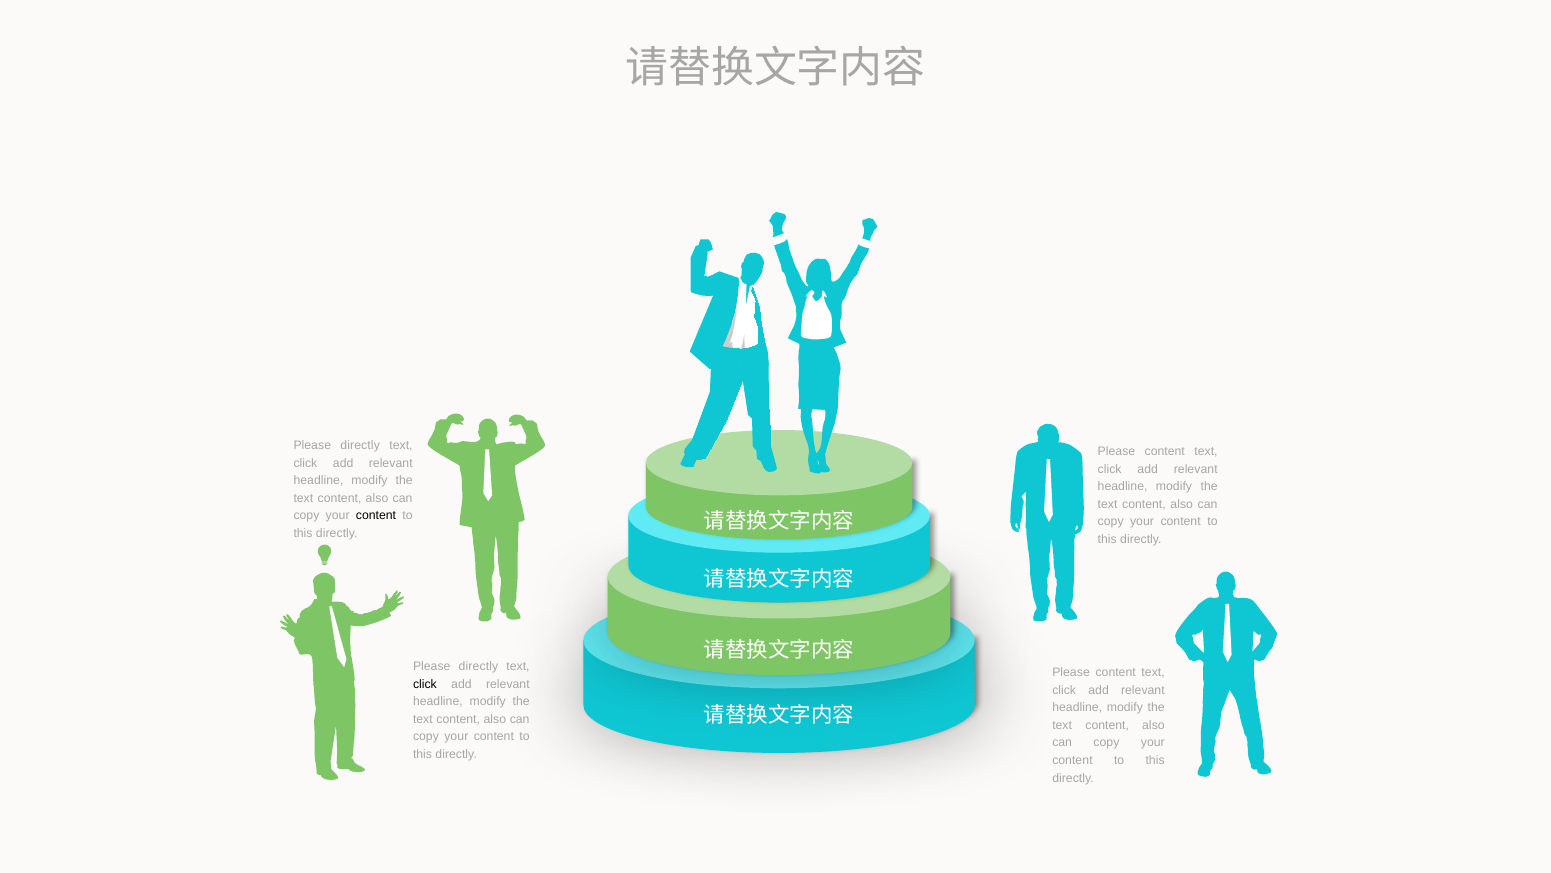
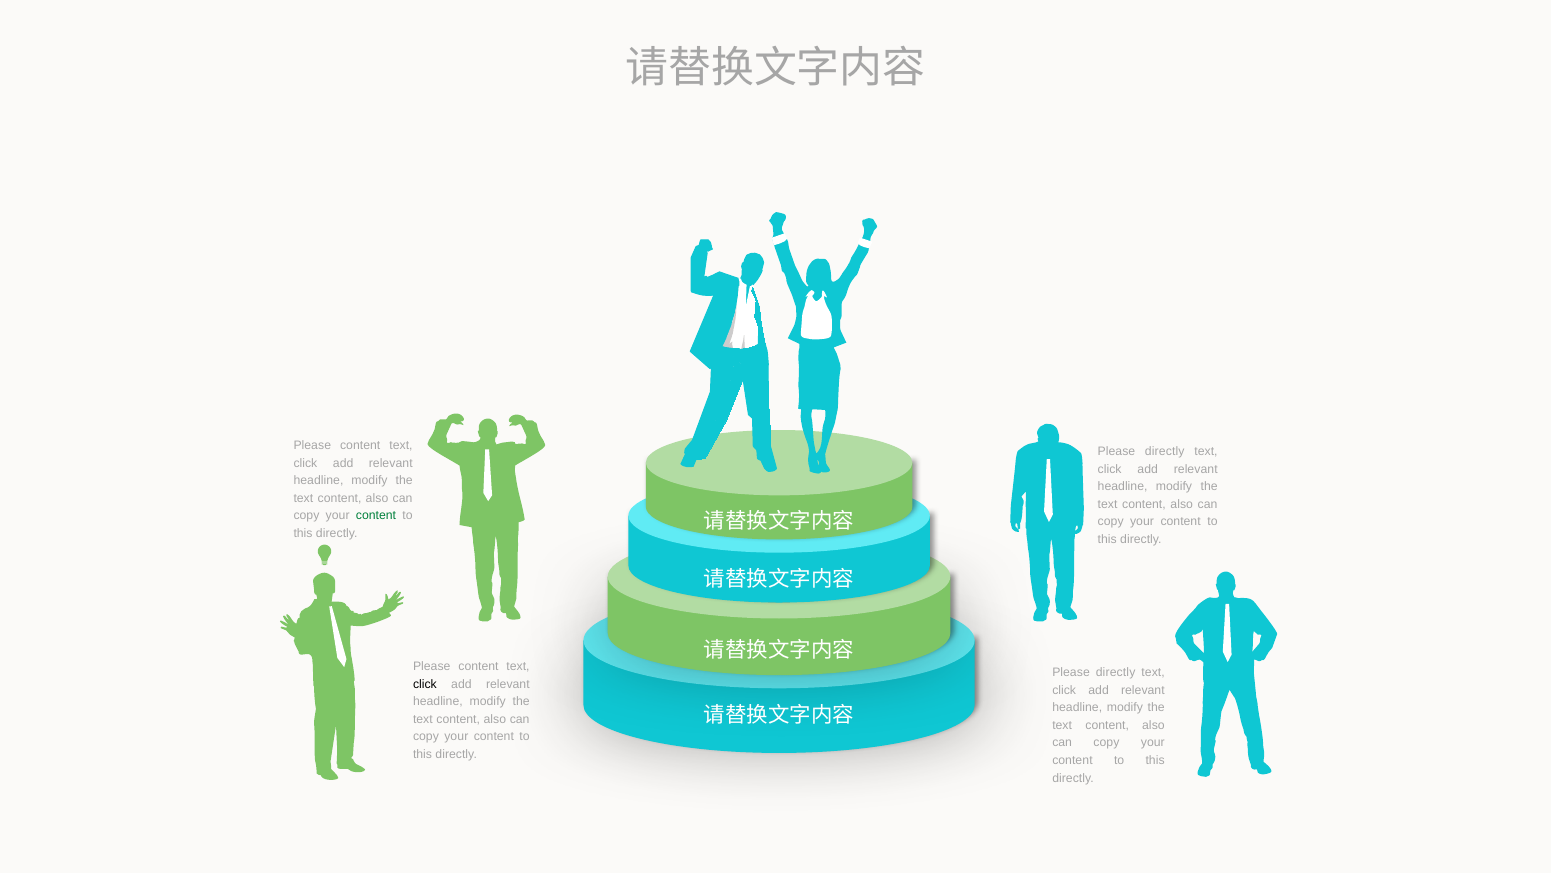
directly: directly -> content (360, 445)
content: content -> directly (1165, 451)
content colour: black -> green (376, 515)
directly: directly -> content (478, 666)
content: content -> directly (1116, 672)
